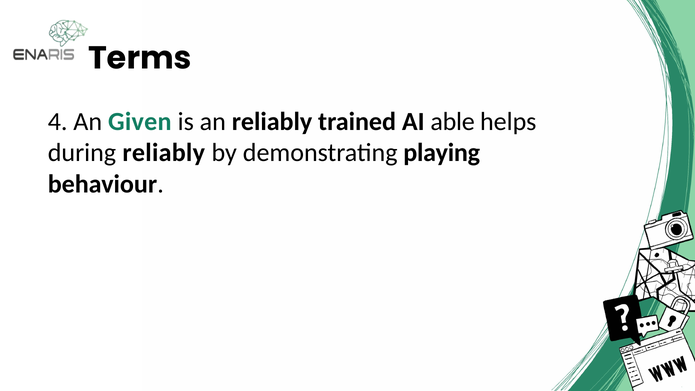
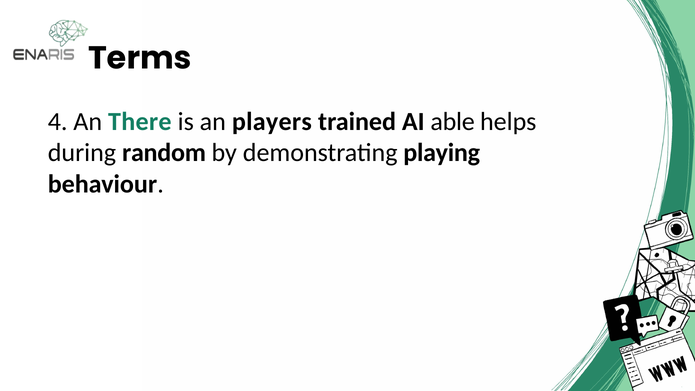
Given: Given -> There (140, 122)
an reliably: reliably -> players (272, 122)
during reliably: reliably -> random (164, 153)
